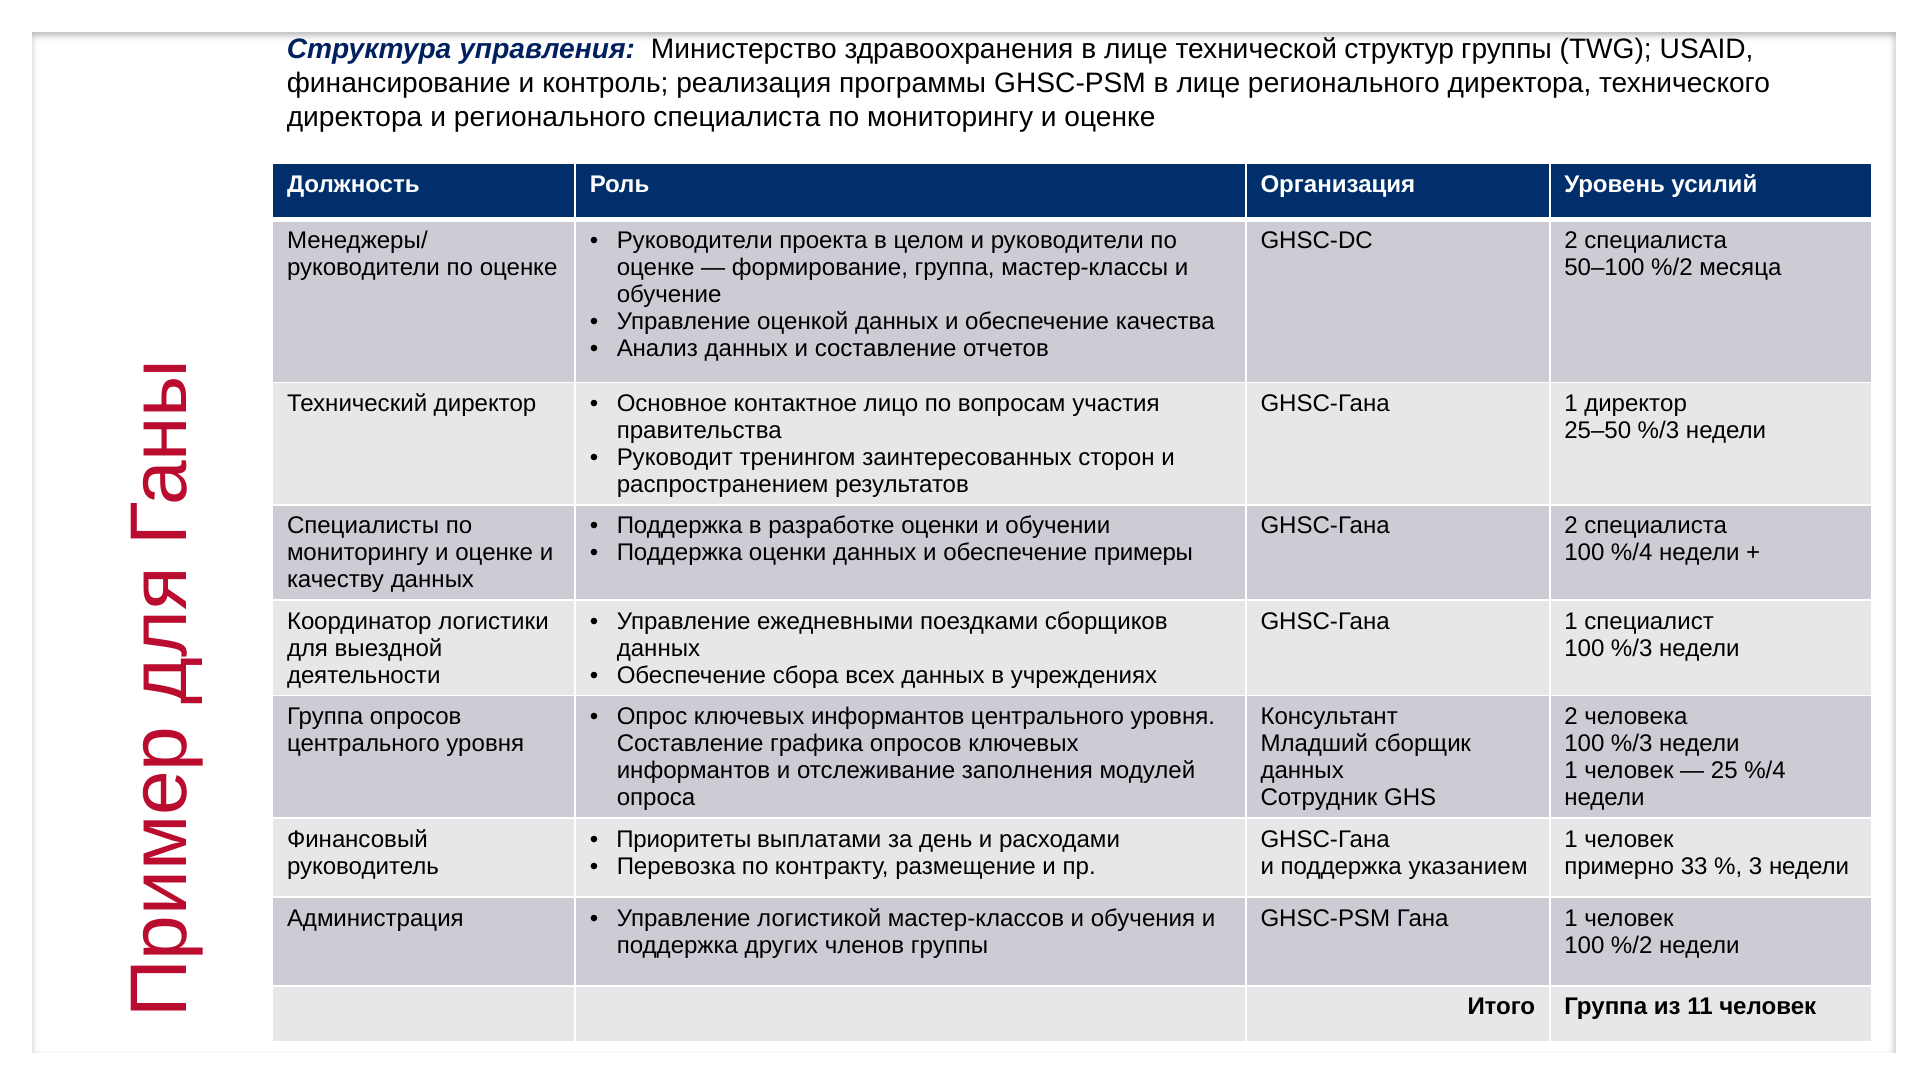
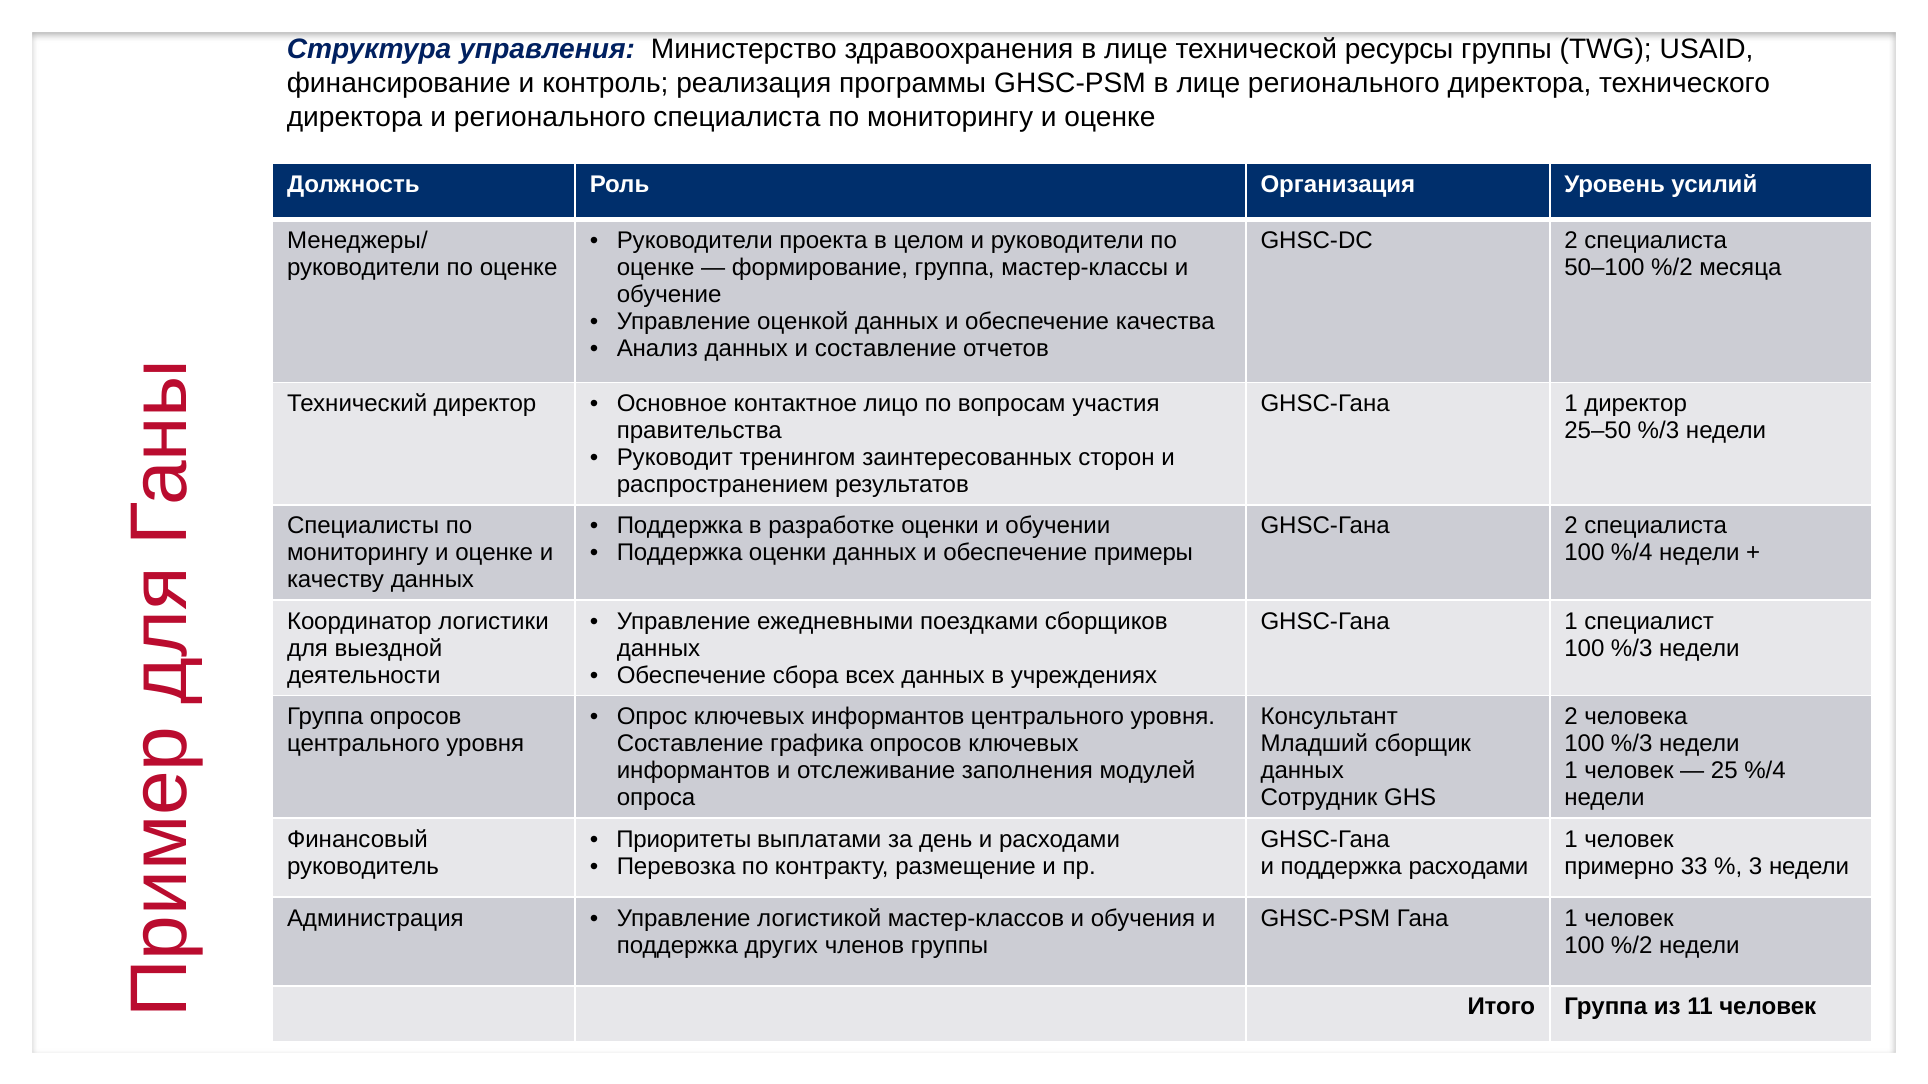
структур: структур -> ресурсы (1399, 50)
поддержка указанием: указанием -> расходами (1468, 867)
